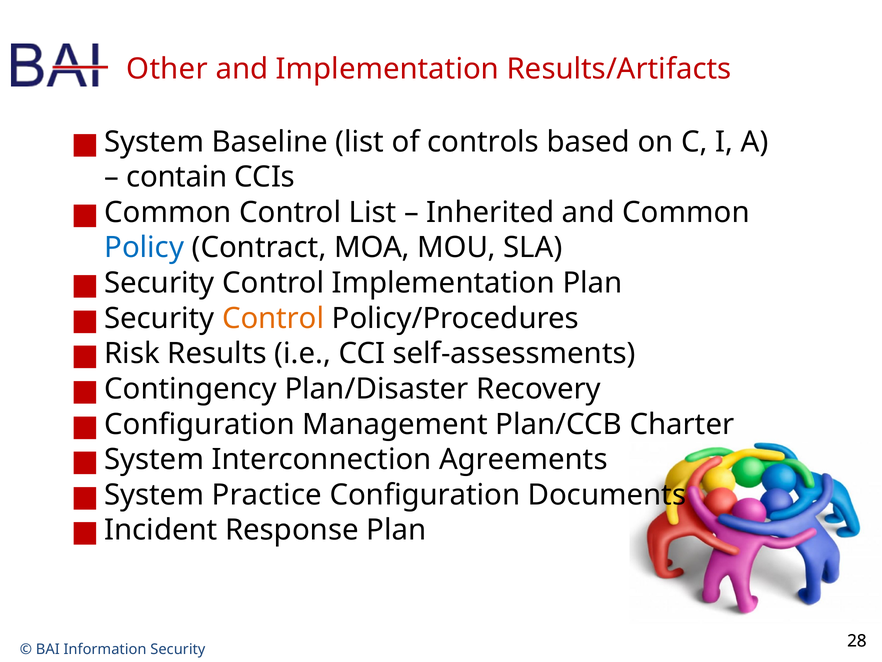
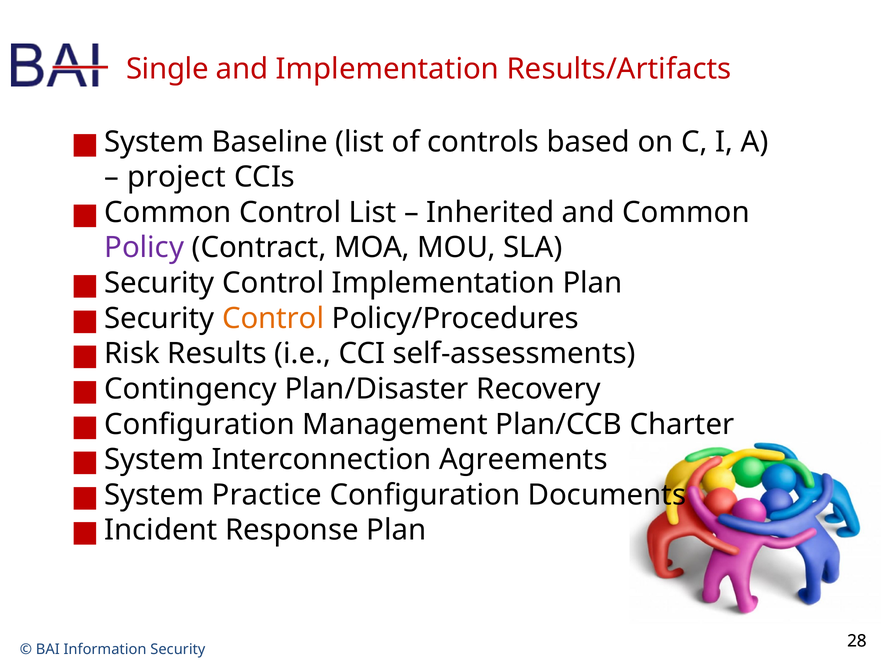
Other: Other -> Single (167, 69)
contain: contain -> project (177, 177)
Policy colour: blue -> purple (144, 248)
